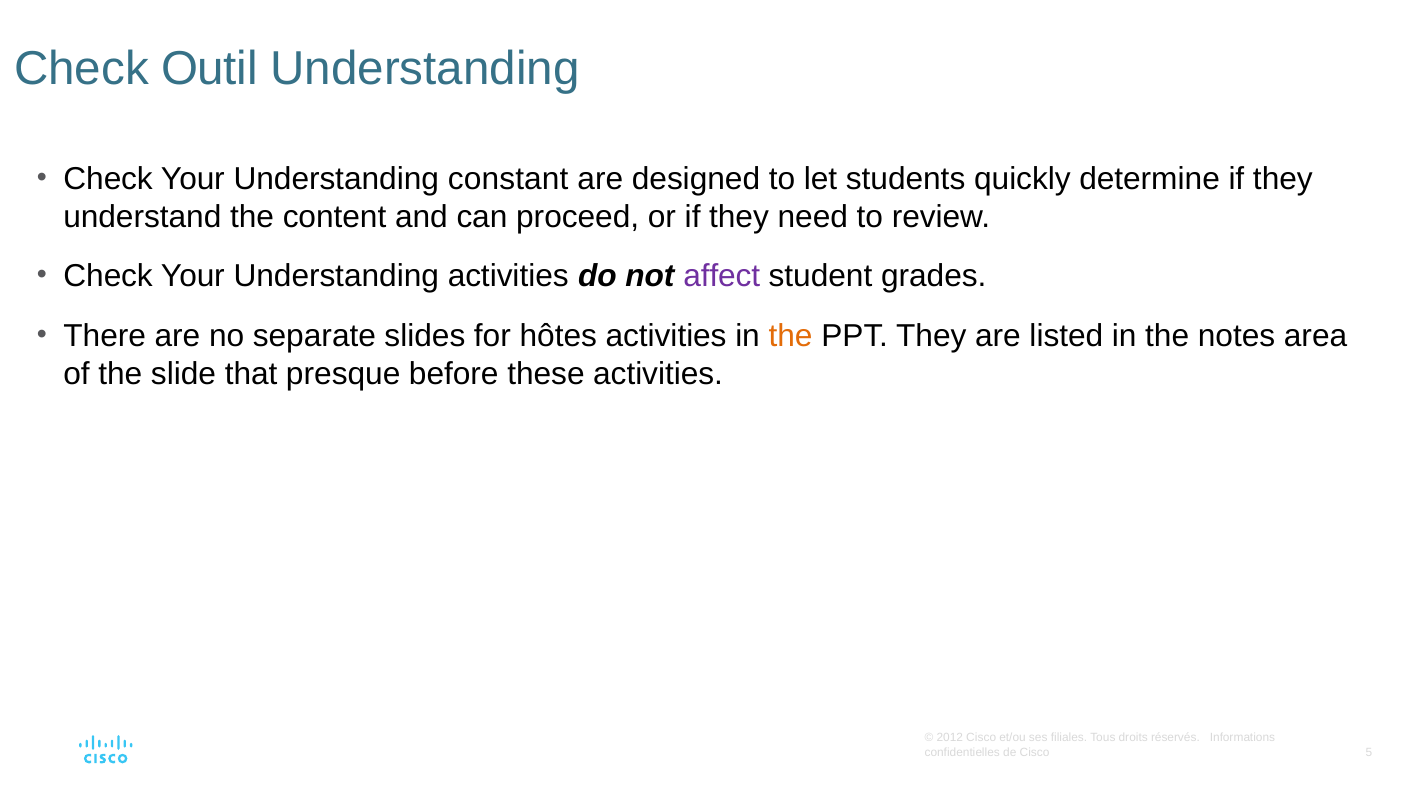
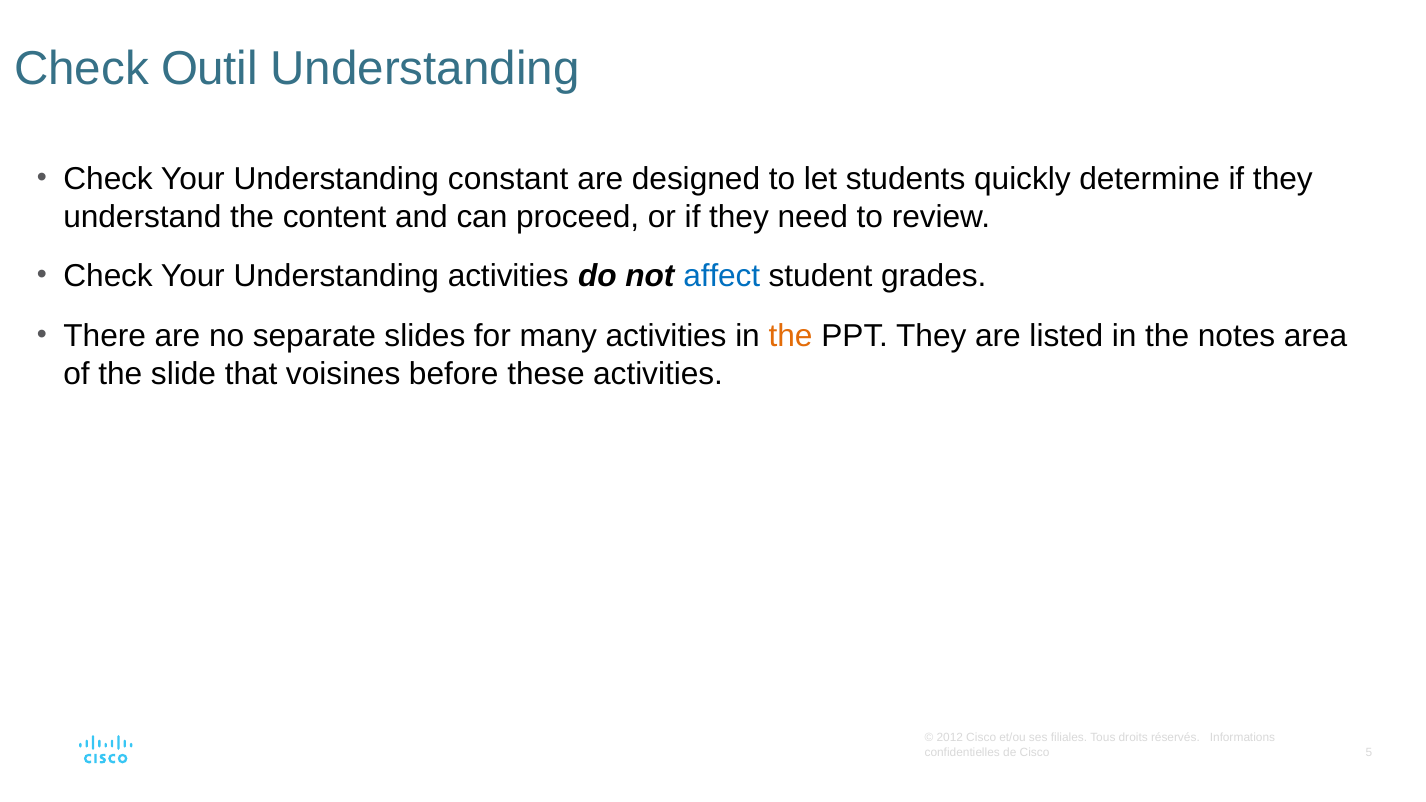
affect colour: purple -> blue (722, 276)
hôtes: hôtes -> many (558, 336)
presque: presque -> voisines (343, 374)
